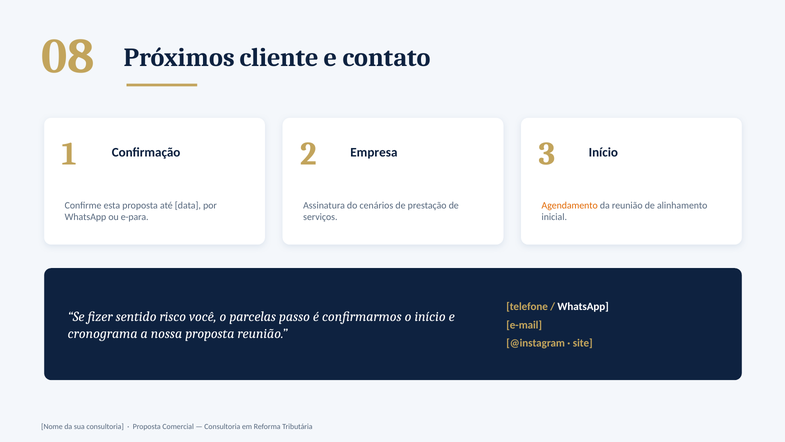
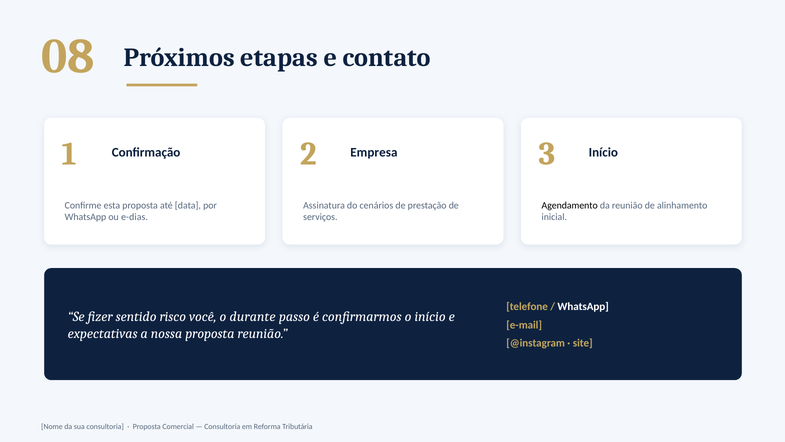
cliente: cliente -> etapas (279, 58)
Agendamento colour: orange -> black (570, 205)
e-para: e-para -> e-dias (135, 217)
parcelas: parcelas -> durante (253, 316)
cronograma: cronograma -> expectativas (103, 333)
